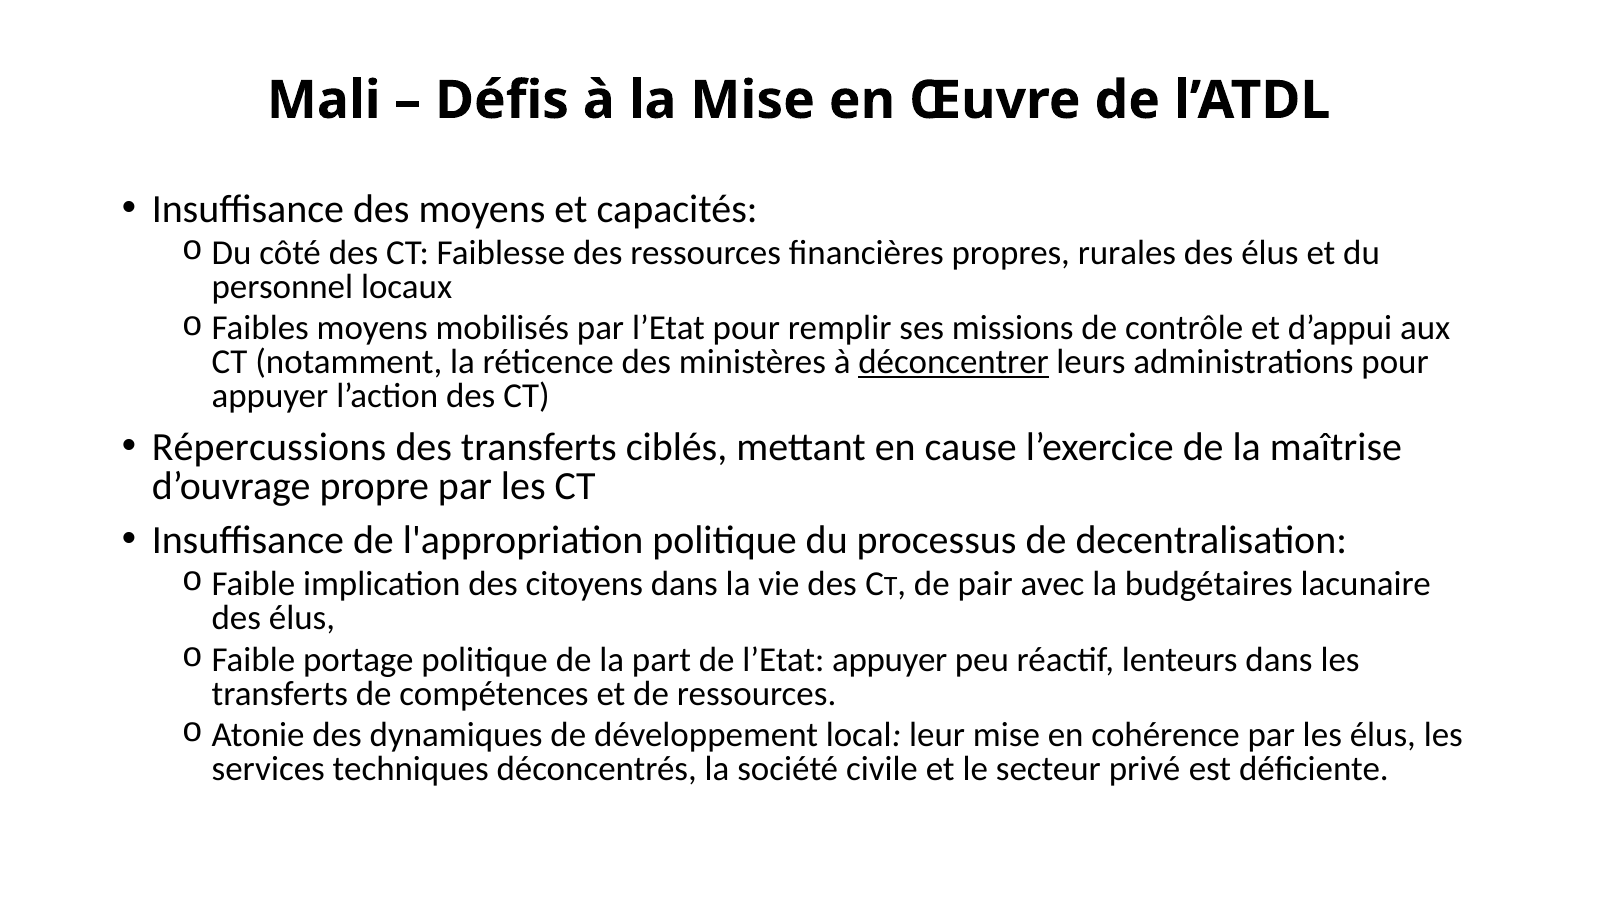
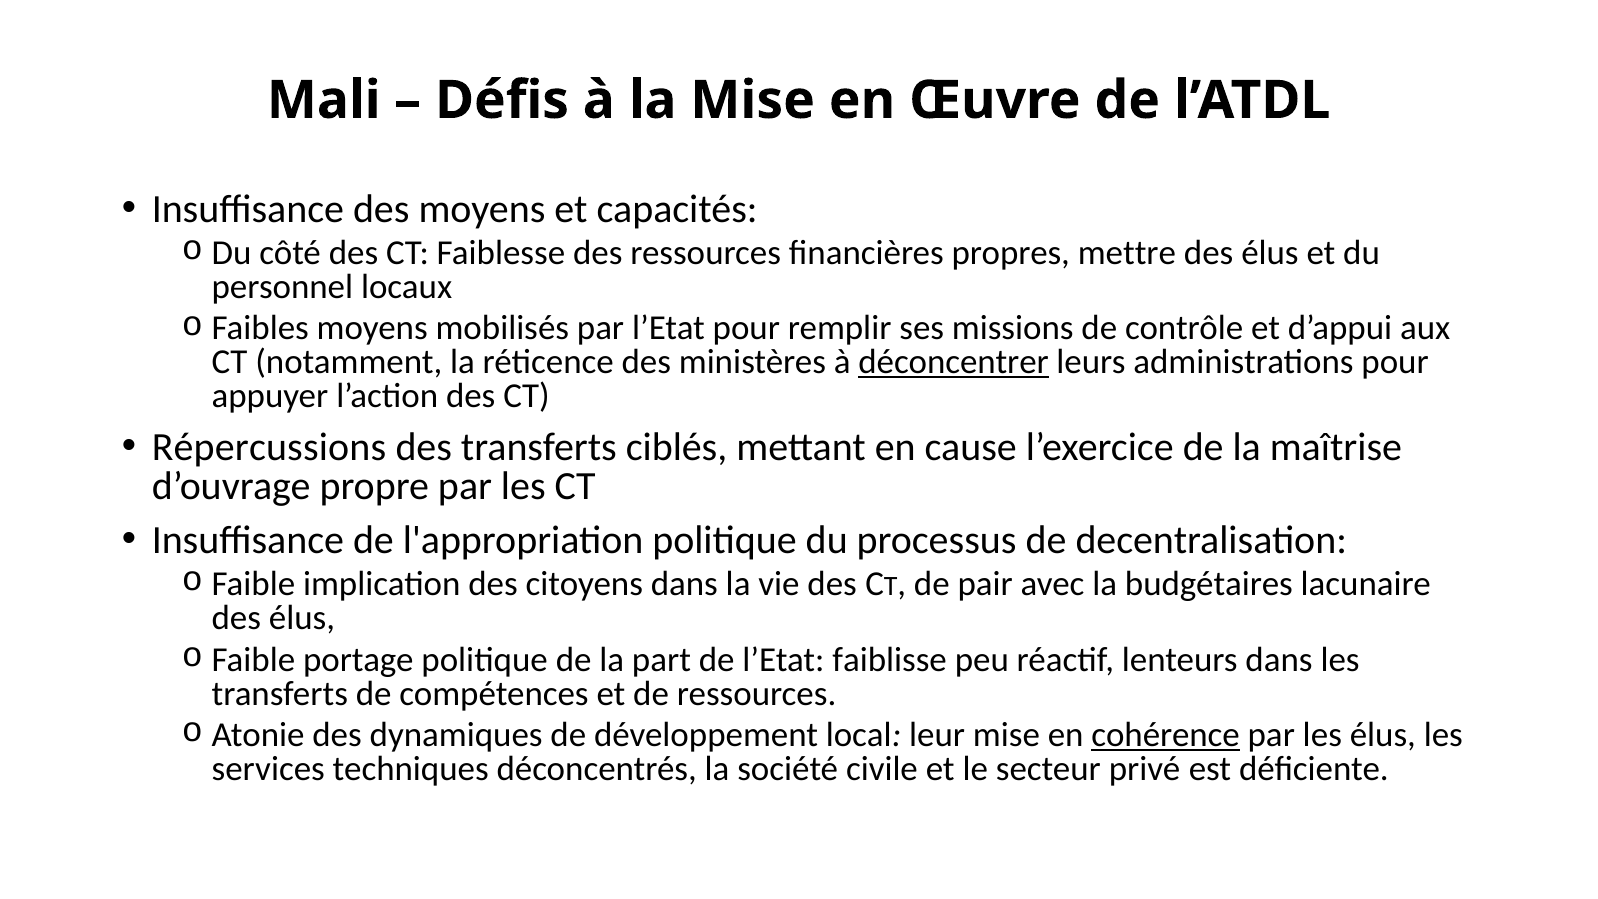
rurales: rurales -> mettre (1127, 253)
l’Etat appuyer: appuyer -> faiblisse (890, 660)
cohérence underline: none -> present (1166, 735)
